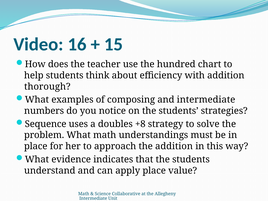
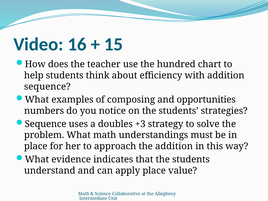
thorough: thorough -> sequence (47, 87)
and intermediate: intermediate -> opportunities (206, 100)
+8: +8 -> +3 (140, 124)
